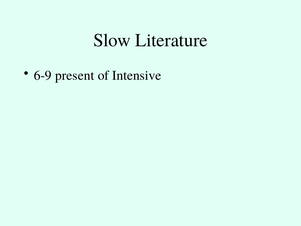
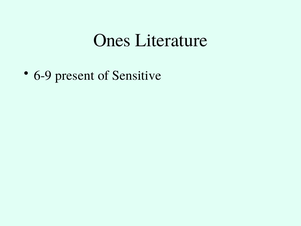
Slow: Slow -> Ones (112, 40)
Intensive: Intensive -> Sensitive (137, 75)
